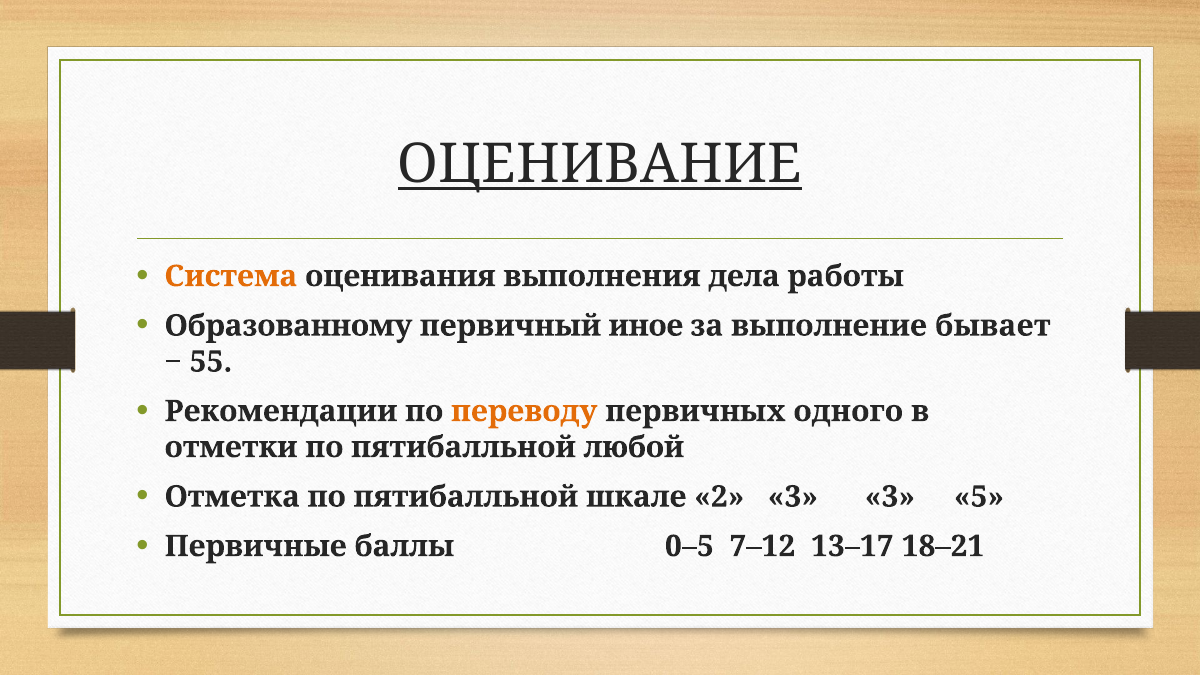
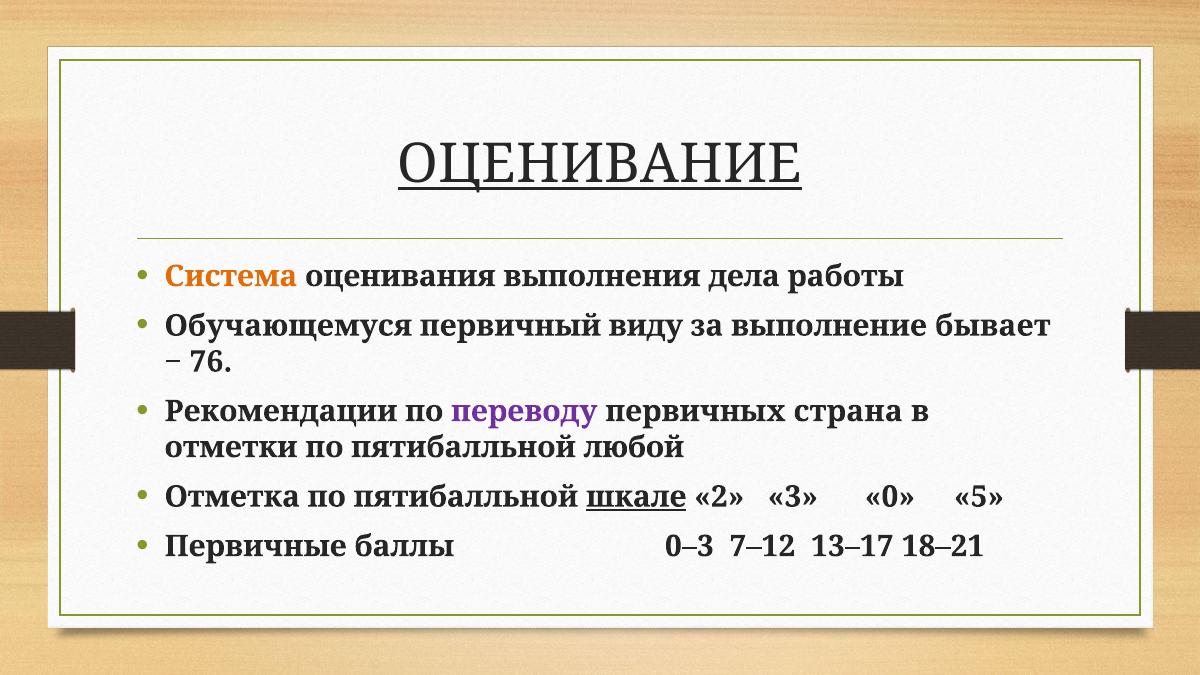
Образованному: Образованному -> Обучающемуся (288, 326)
иное: иное -> виду (646, 326)
55: 55 -> 76 (211, 362)
переводу colour: orange -> purple (524, 411)
одного: одного -> страна (848, 411)
шкале underline: none -> present (636, 497)
3 3: 3 -> 0 (890, 497)
0–5: 0–5 -> 0–3 (689, 546)
